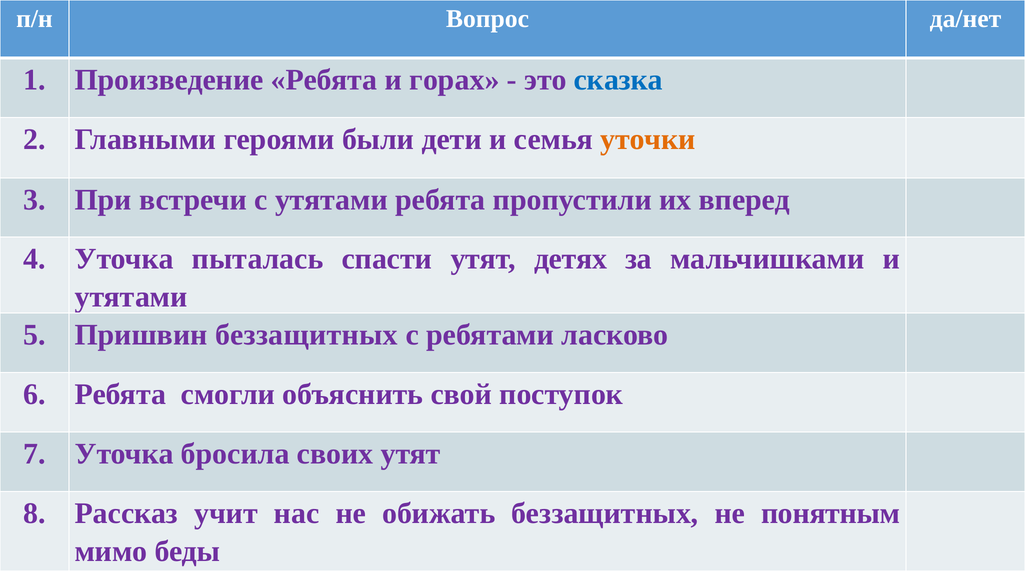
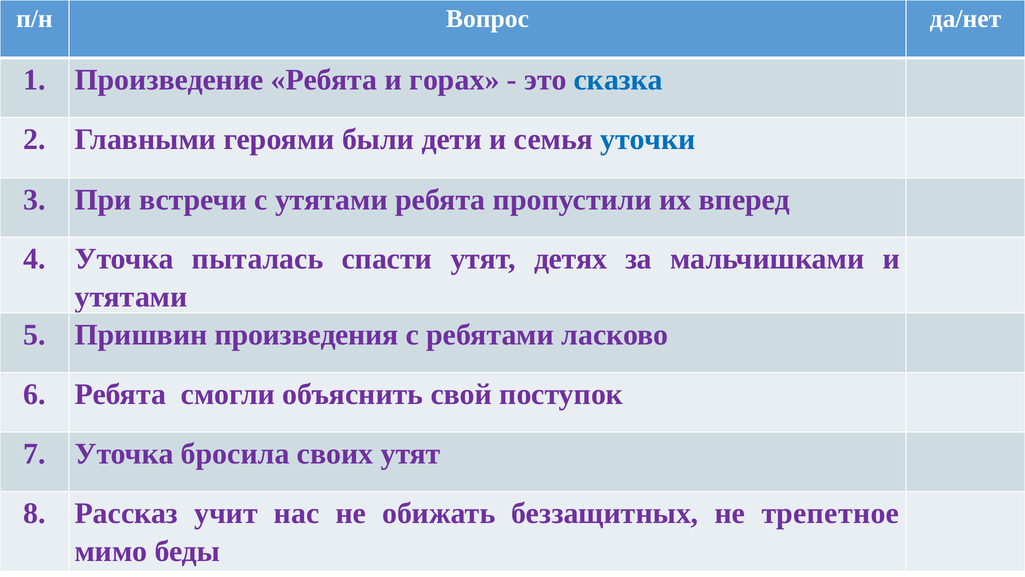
уточки colour: orange -> blue (648, 139)
Пришвин беззащитных: беззащитных -> произведения (307, 335)
понятным: понятным -> трепетное (830, 513)
